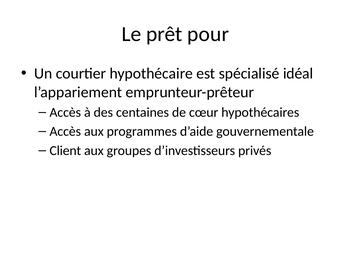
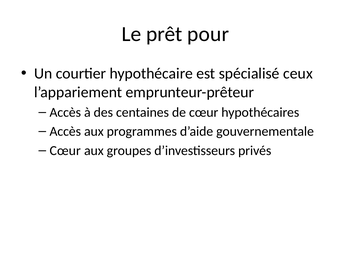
idéal: idéal -> ceux (298, 74)
Client: Client -> Cœur (65, 151)
